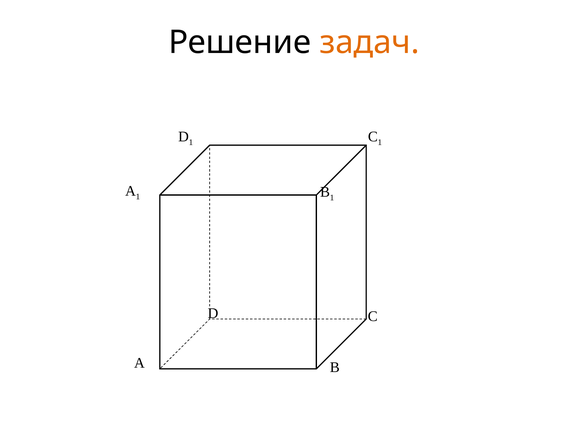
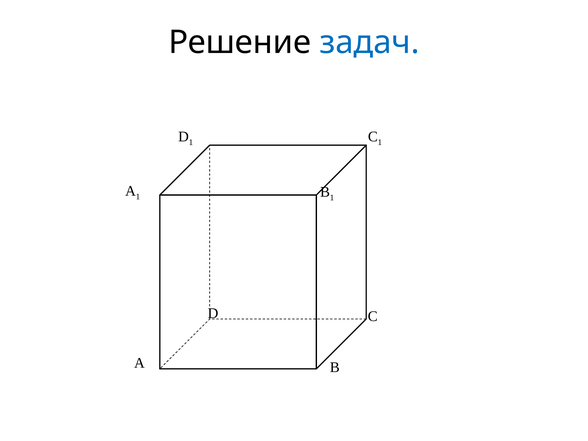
задач colour: orange -> blue (370, 42)
